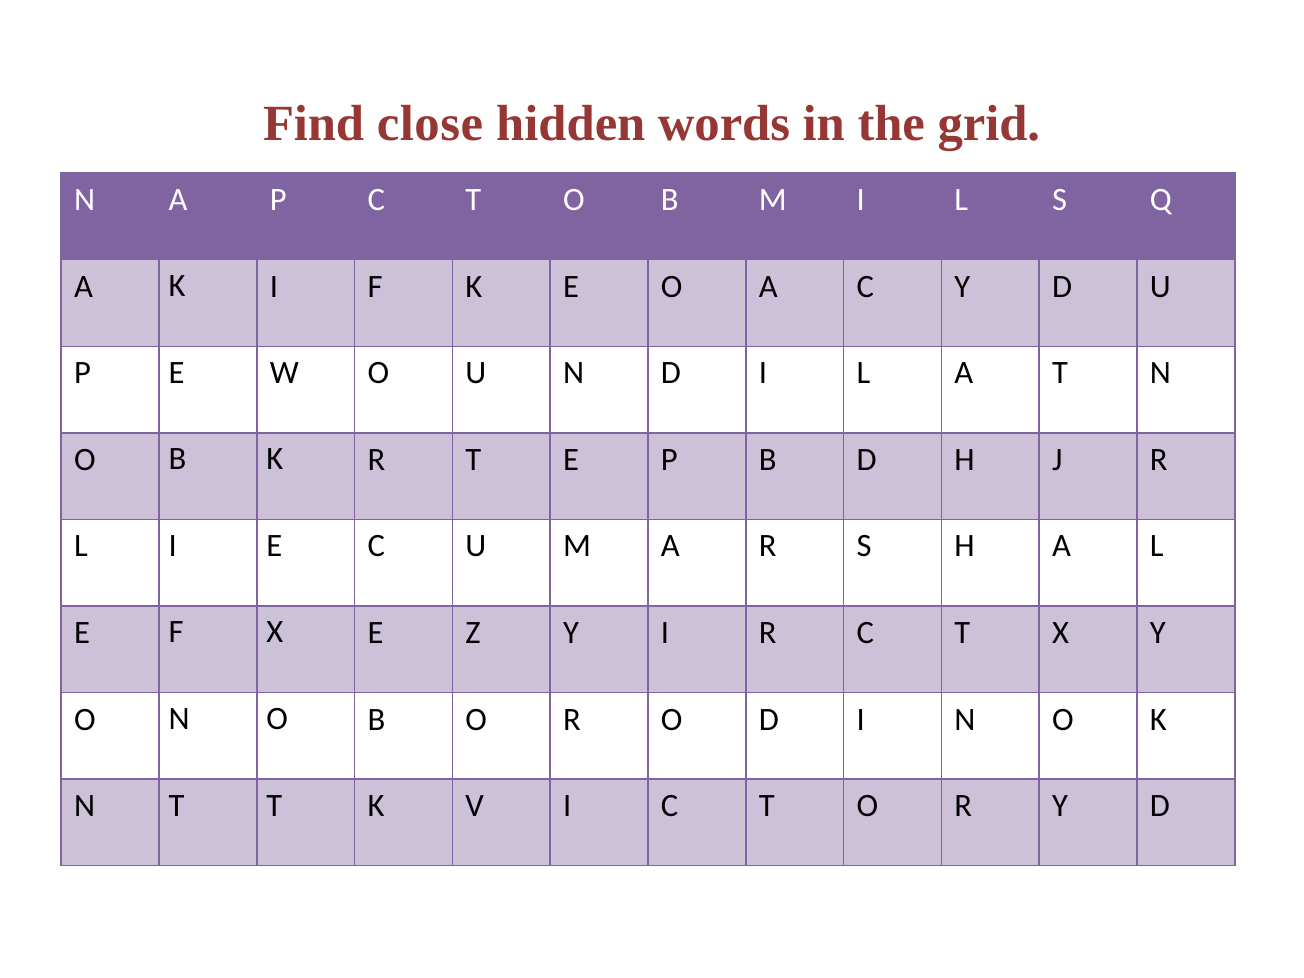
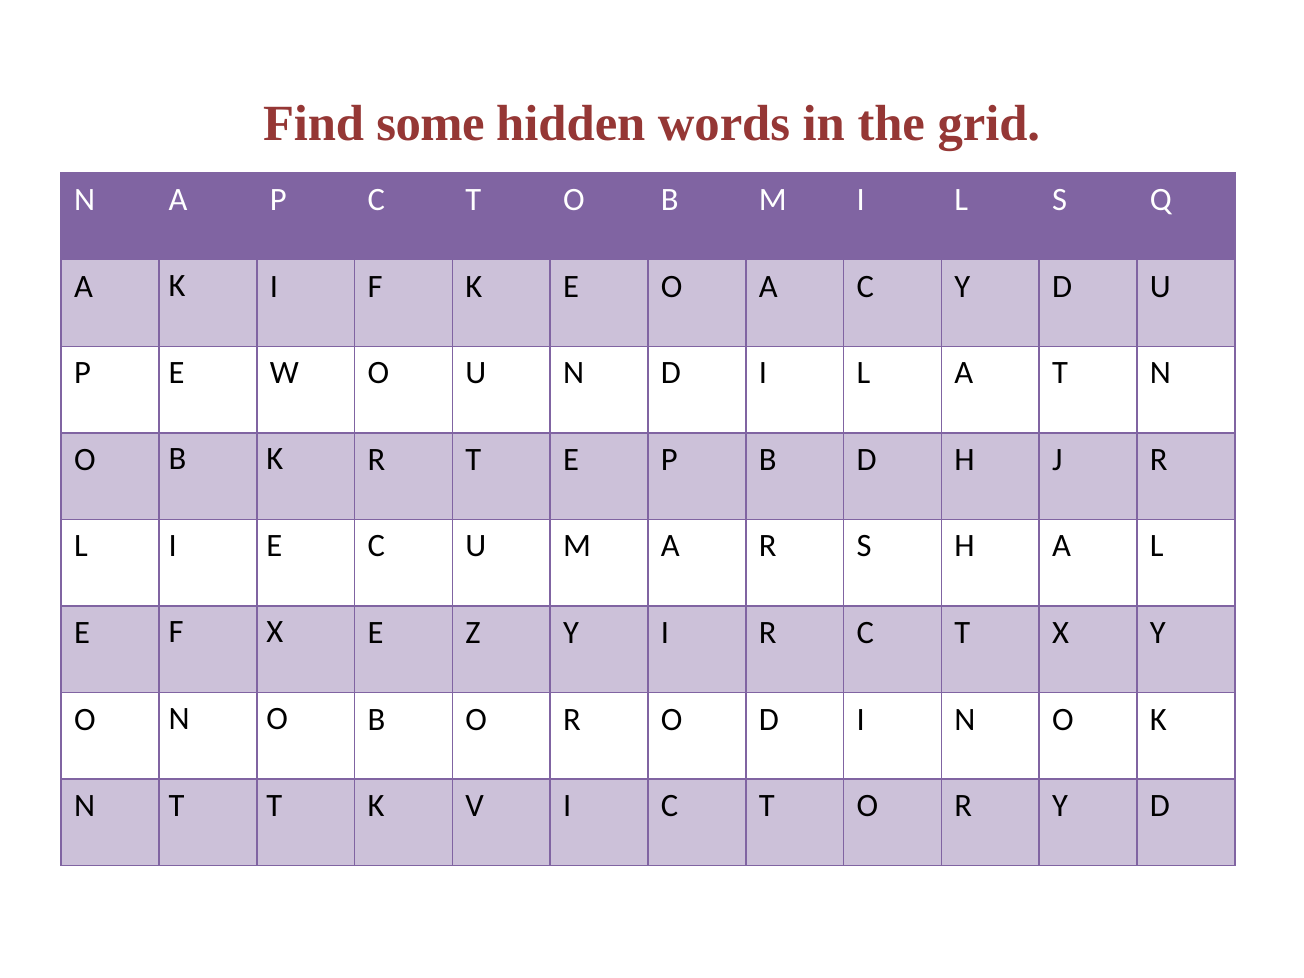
close: close -> some (430, 124)
